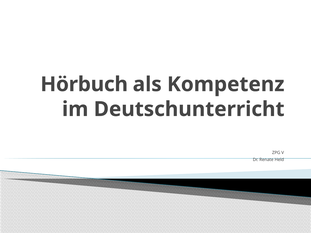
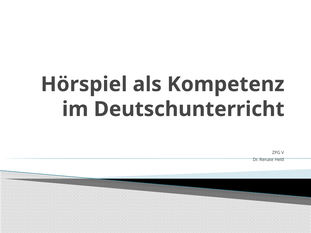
Hörbuch: Hörbuch -> Hörspiel (84, 84)
